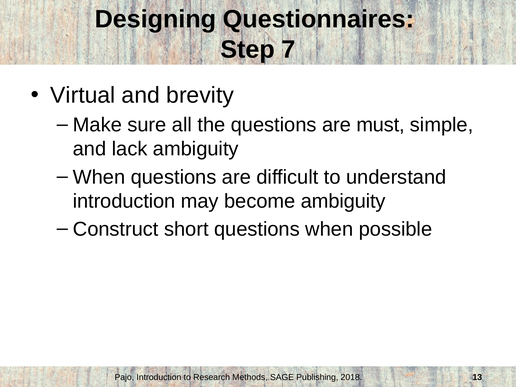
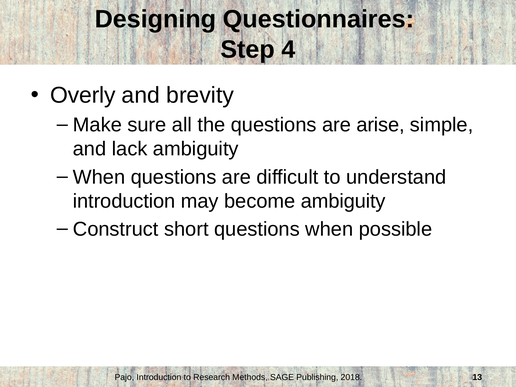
7: 7 -> 4 (289, 49)
Virtual: Virtual -> Overly (83, 95)
must: must -> arise (381, 125)
